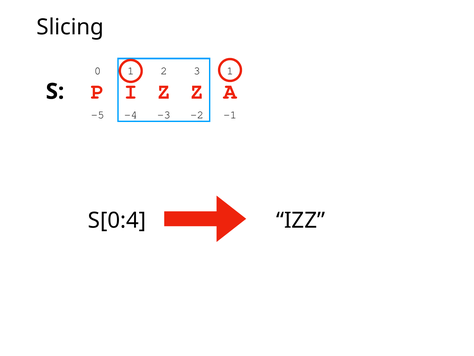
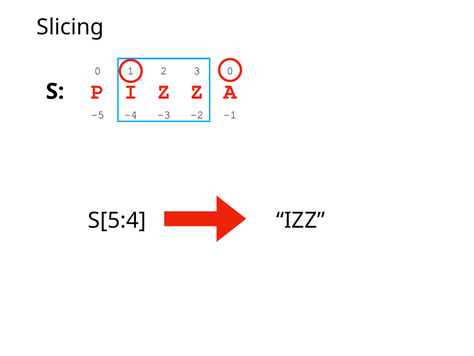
3 1: 1 -> 0 (230, 71)
S[0:4: S[0:4 -> S[5:4 (117, 220)
